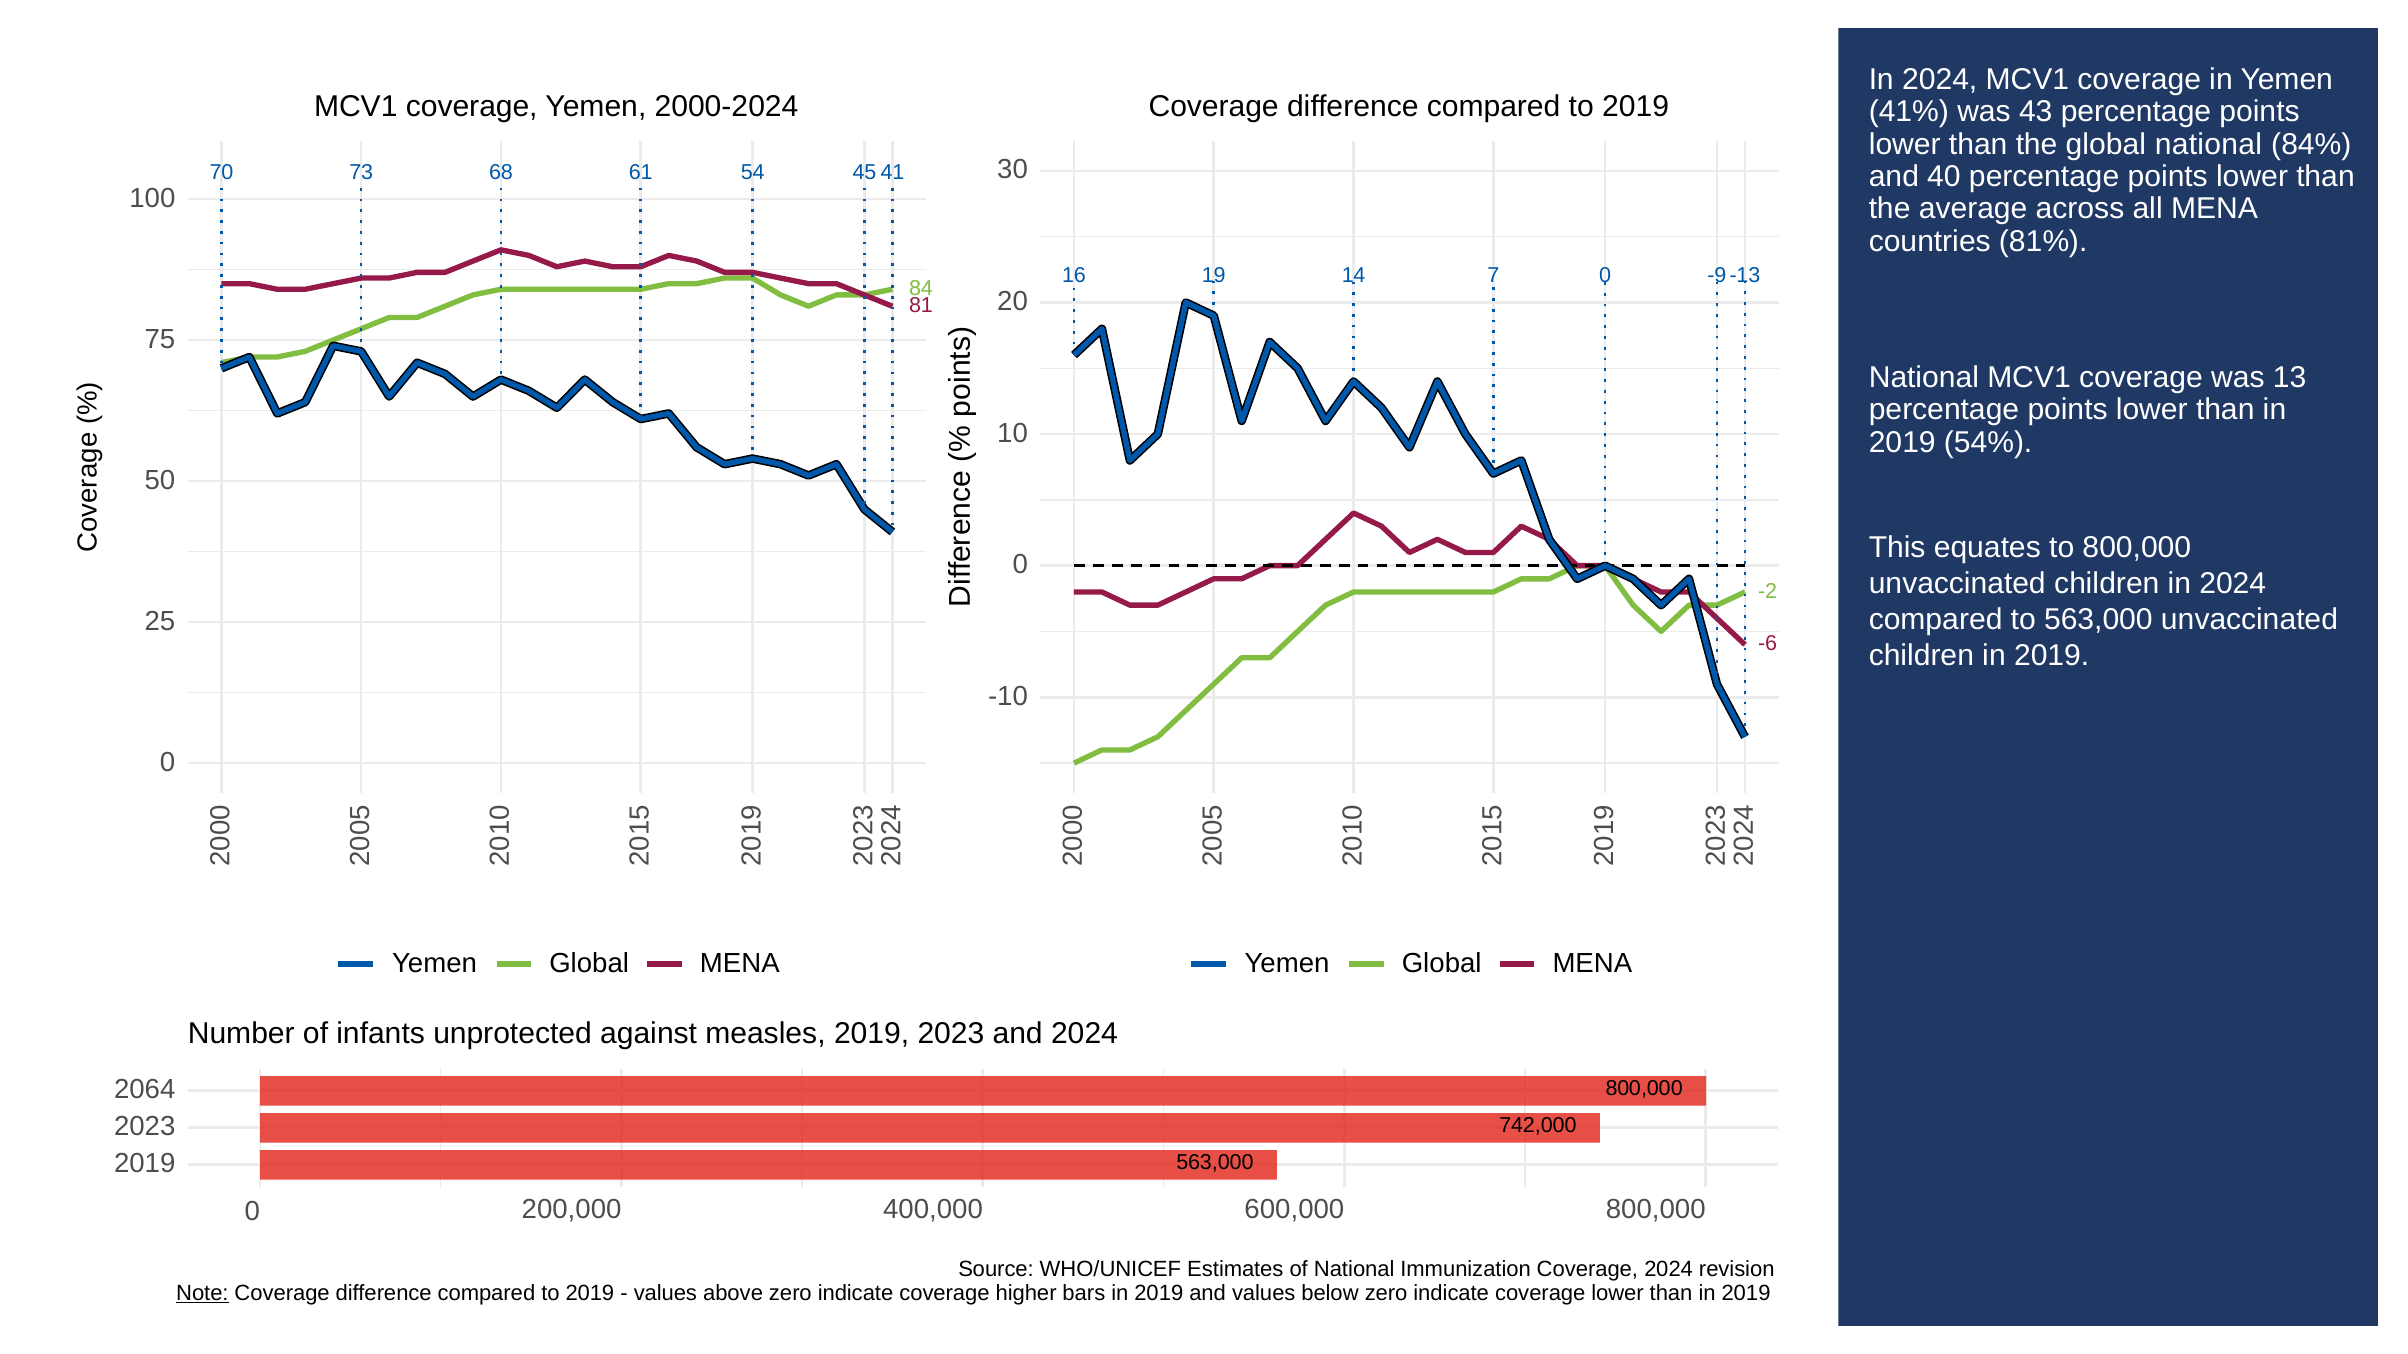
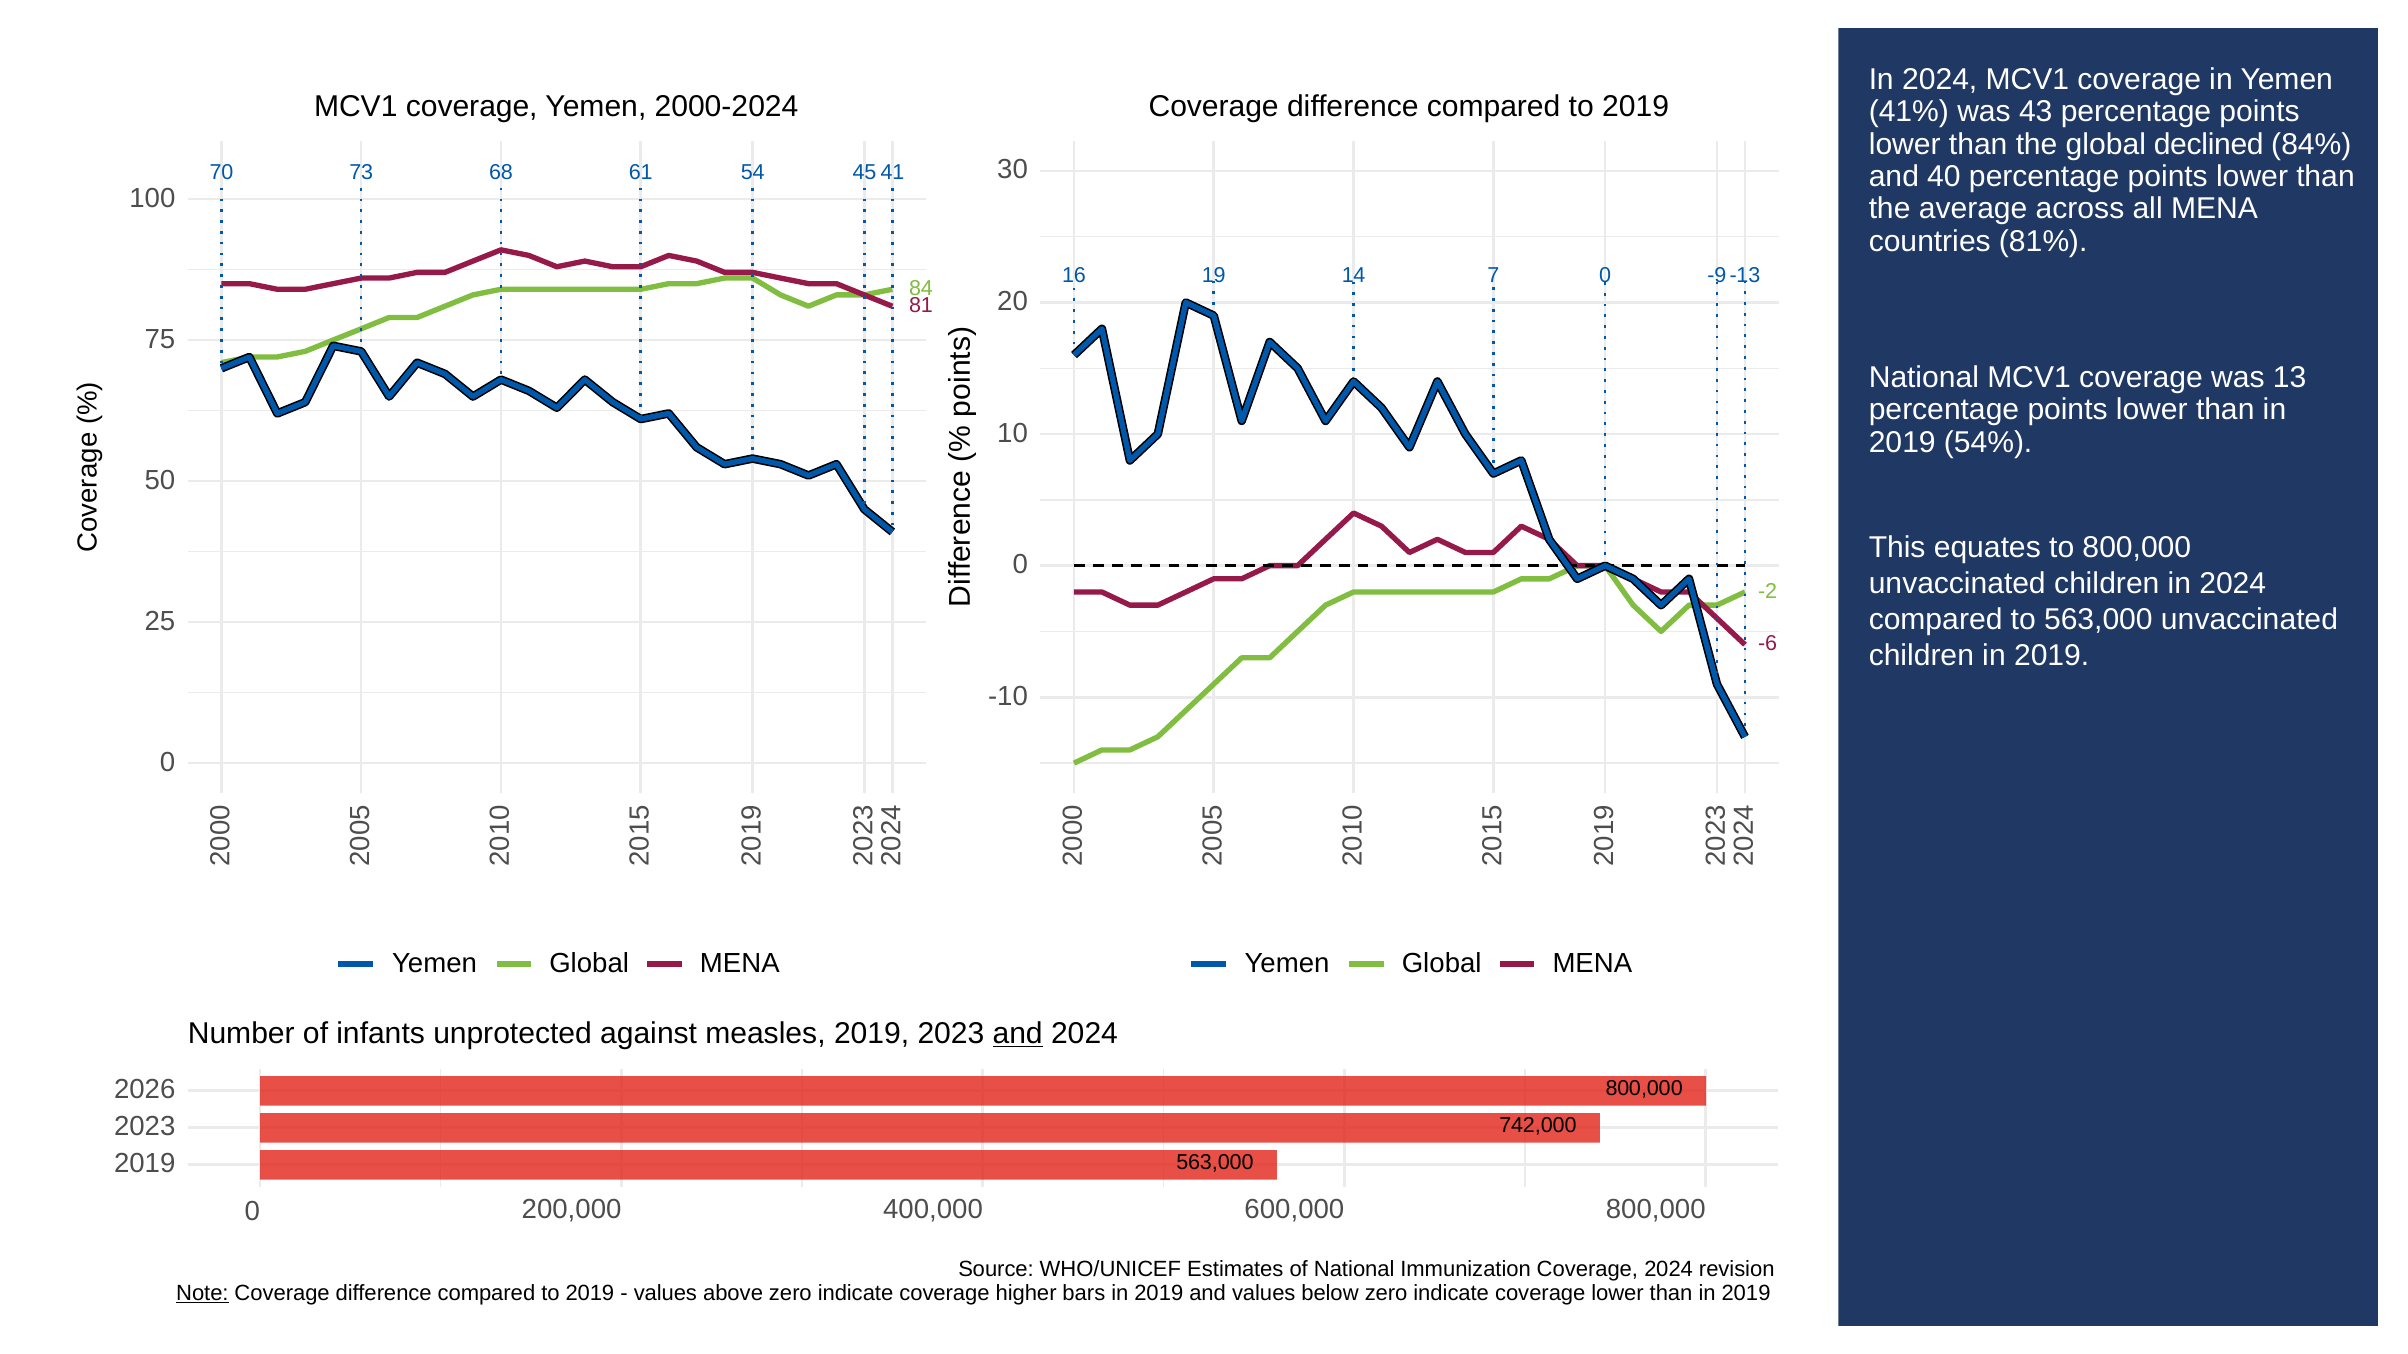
global national: national -> declined (2209, 144)
and underline: none -> present (1018, 1034)
2064: 2064 -> 2026 (145, 1090)
